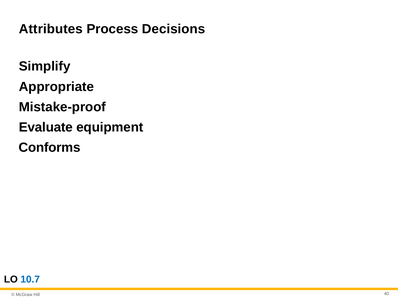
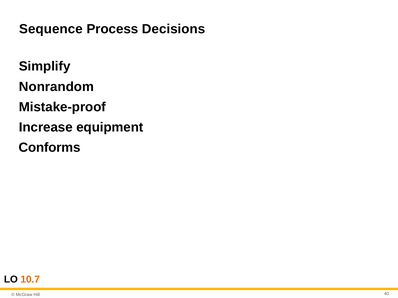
Attributes: Attributes -> Sequence (51, 29)
Appropriate: Appropriate -> Nonrandom (56, 87)
Evaluate: Evaluate -> Increase (46, 127)
10.7 colour: blue -> orange (30, 280)
